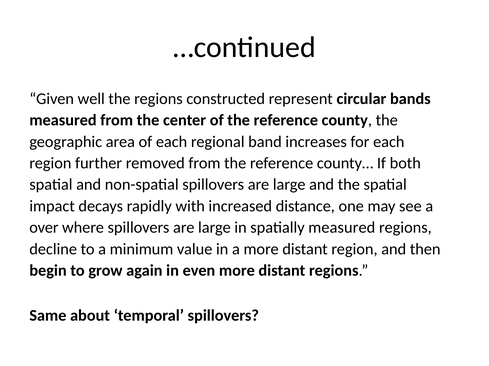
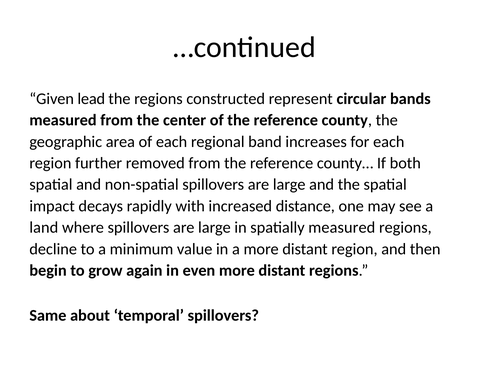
well: well -> lead (91, 99)
over: over -> land (44, 228)
